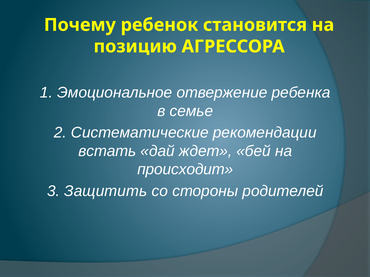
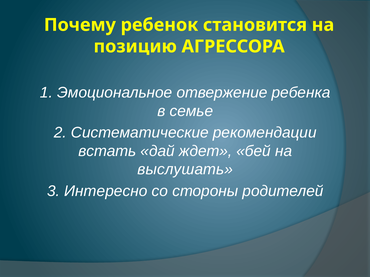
происходит: происходит -> выслушать (185, 170)
Защитить: Защитить -> Интересно (106, 191)
